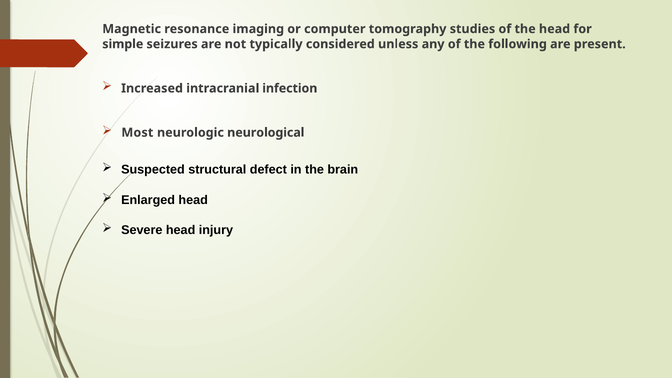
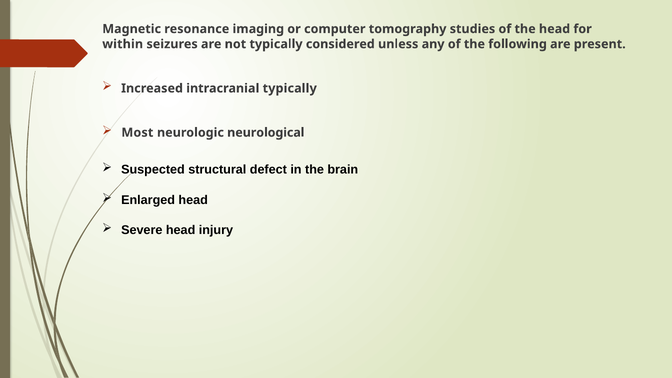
simple: simple -> within (123, 44)
intracranial infection: infection -> typically (290, 88)
